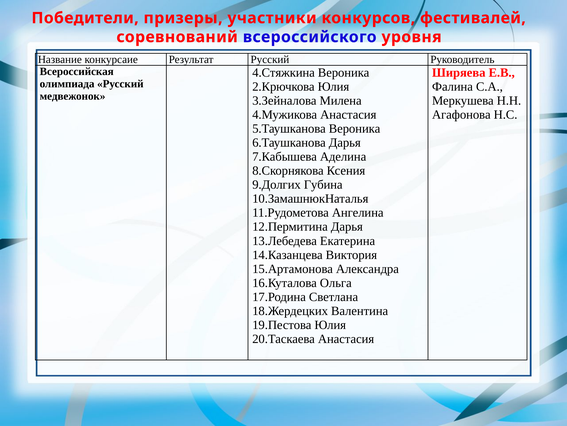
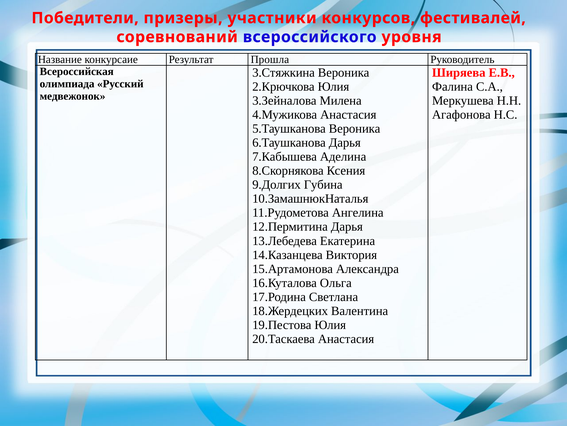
Результат Русский: Русский -> Прошла (270, 59)
4.Стяжкина: 4.Стяжкина -> 3.Стяжкина (284, 72)
